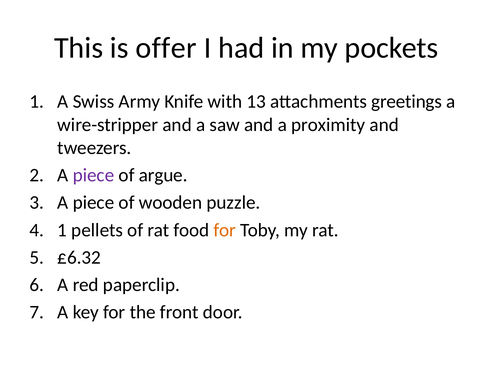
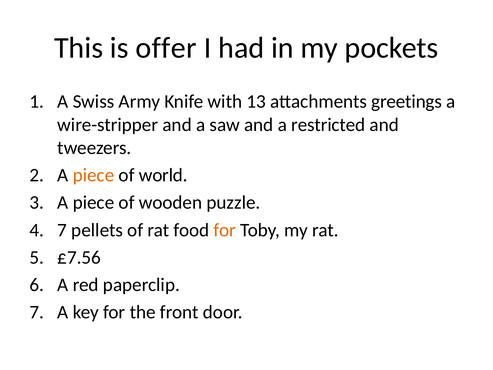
proximity: proximity -> restricted (328, 125)
piece colour: purple -> orange (93, 175)
argue: argue -> world (163, 175)
1: 1 -> 7 (62, 230)
£6.32: £6.32 -> £7.56 (79, 257)
